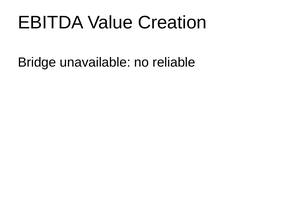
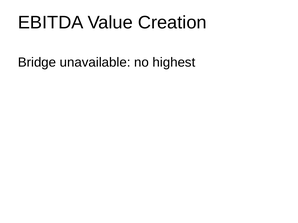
reliable: reliable -> highest (174, 62)
